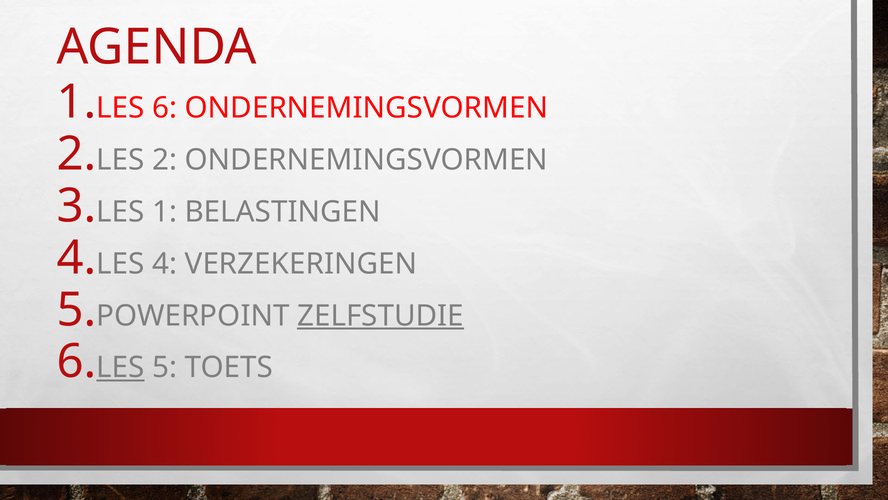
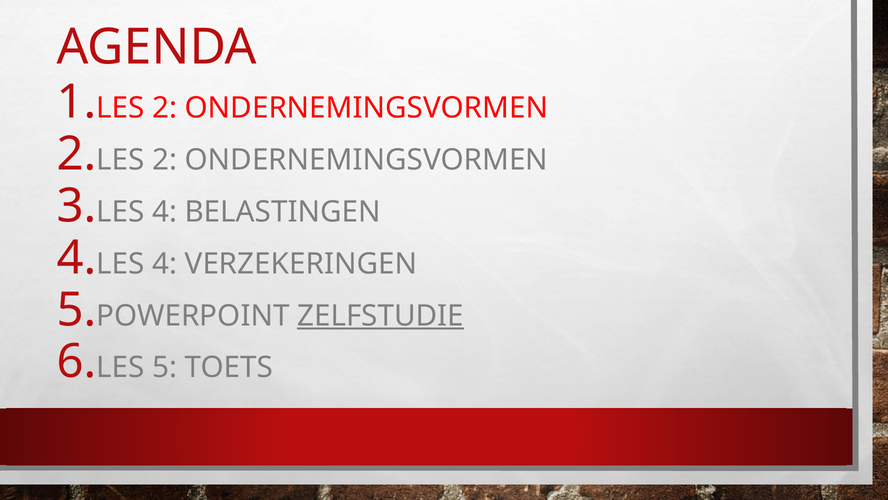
1 LES 6: 6 -> 2 (165, 108)
3 LES 1: 1 -> 4 (165, 212)
LES underline: present -> none (120, 367)
